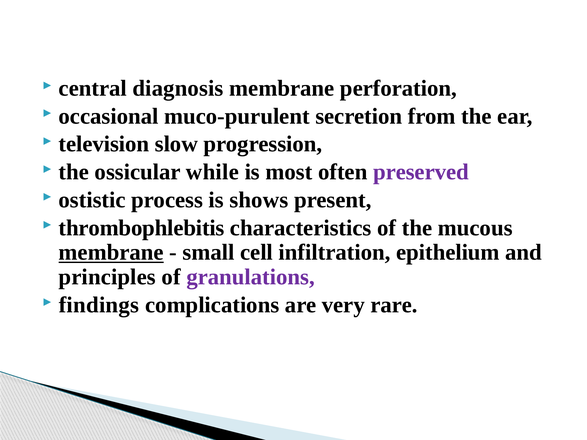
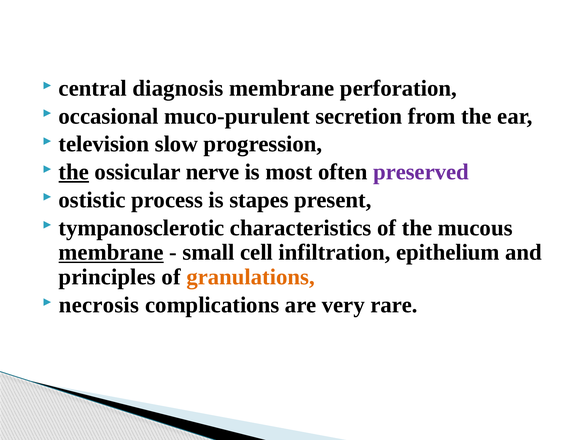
the underline: none -> present (74, 172)
while: while -> nerve (213, 172)
shows: shows -> stapes (259, 200)
thrombophlebitis: thrombophlebitis -> tympanosclerotic (142, 228)
granulations colour: purple -> orange (251, 277)
findings: findings -> necrosis (99, 305)
